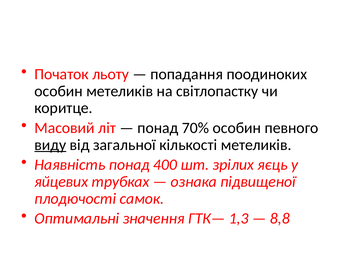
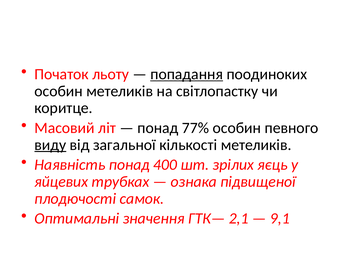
попадання underline: none -> present (187, 74)
70%: 70% -> 77% (196, 128)
1,3: 1,3 -> 2,1 (239, 218)
8,8: 8,8 -> 9,1 (280, 218)
